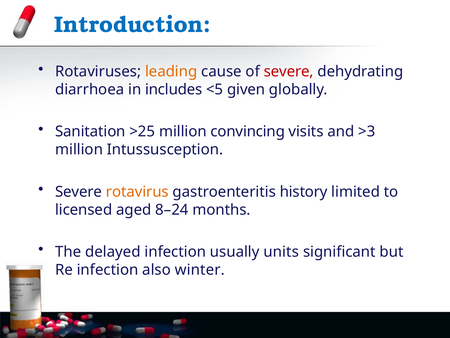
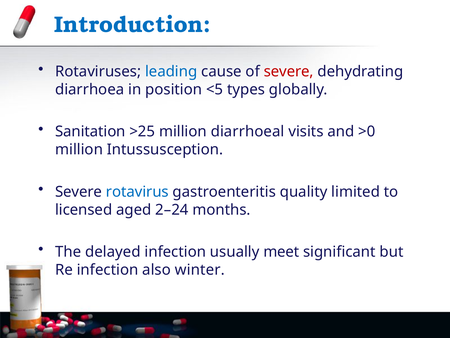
leading colour: orange -> blue (171, 71)
includes: includes -> position (174, 89)
given: given -> types (246, 89)
convincing: convincing -> diarrhoeal (248, 131)
>3: >3 -> >0 (367, 131)
rotavirus colour: orange -> blue (137, 191)
history: history -> quality (304, 191)
8–24: 8–24 -> 2–24 (172, 209)
units: units -> meet (281, 251)
